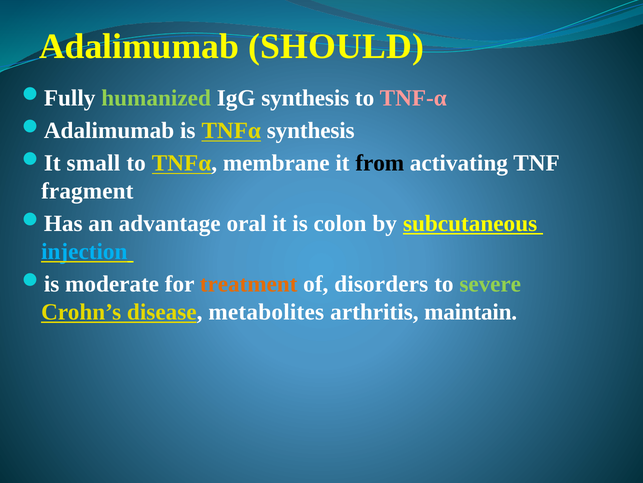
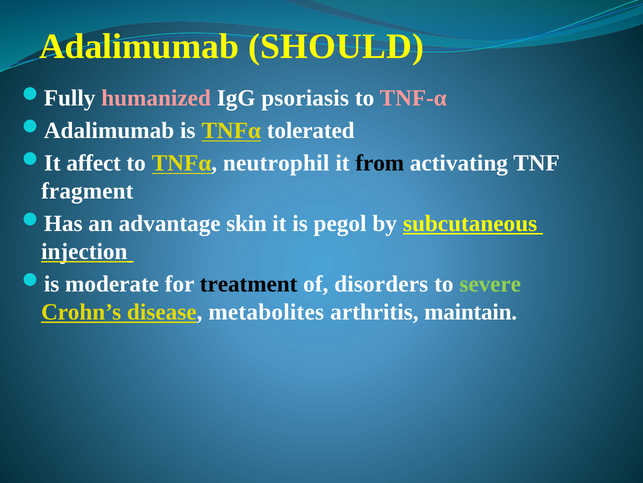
humanized colour: light green -> pink (156, 98)
IgG synthesis: synthesis -> psoriasis (305, 98)
TNFα synthesis: synthesis -> tolerated (311, 130)
small: small -> affect (94, 163)
membrane: membrane -> neutrophil (276, 163)
oral: oral -> skin (247, 223)
colon: colon -> pegol (340, 223)
injection colour: light blue -> white (84, 251)
treatment colour: orange -> black (249, 284)
